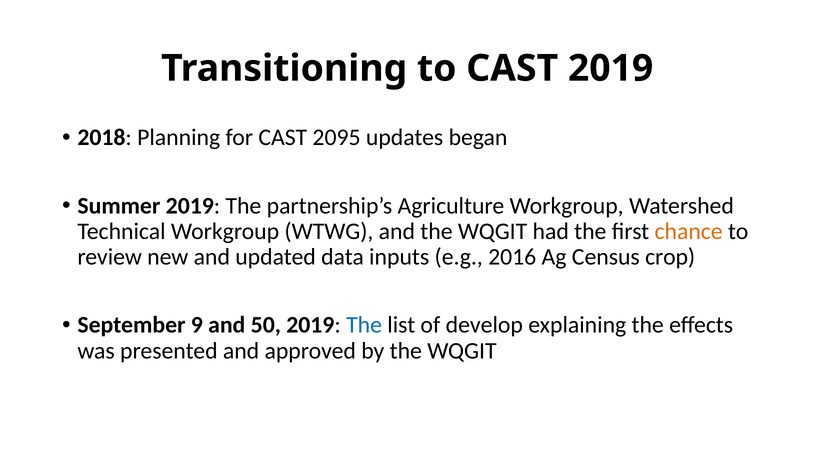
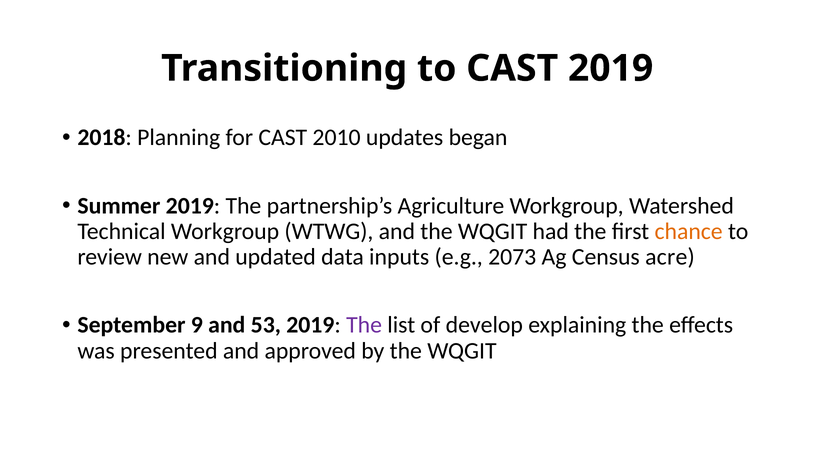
2095: 2095 -> 2010 (337, 138)
2016: 2016 -> 2073 (512, 257)
crop: crop -> acre (670, 257)
50: 50 -> 53 (266, 325)
The colour: blue -> purple (364, 325)
